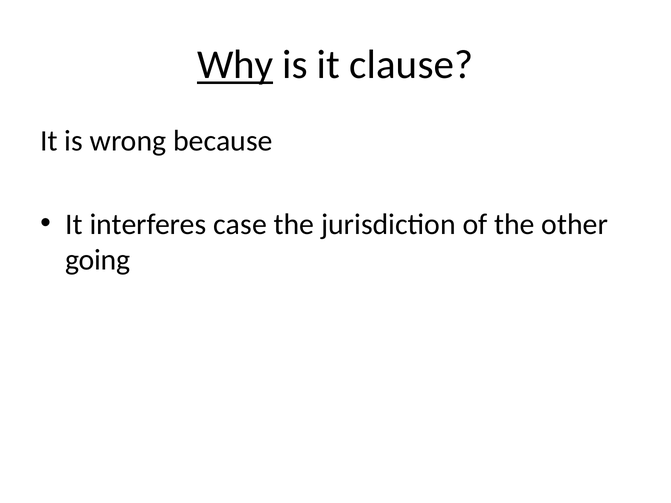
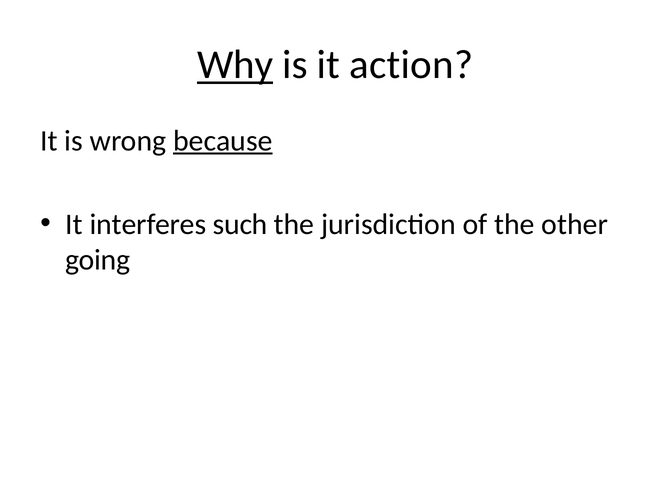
clause: clause -> action (411, 65)
because underline: none -> present (223, 141)
case: case -> such (240, 224)
